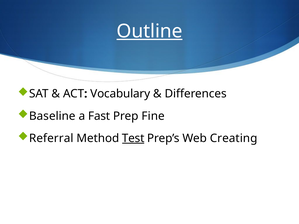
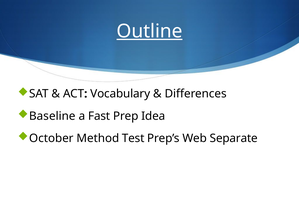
Fine: Fine -> Idea (153, 116)
Referral: Referral -> October (51, 138)
Test underline: present -> none (133, 138)
Creating: Creating -> Separate (234, 138)
